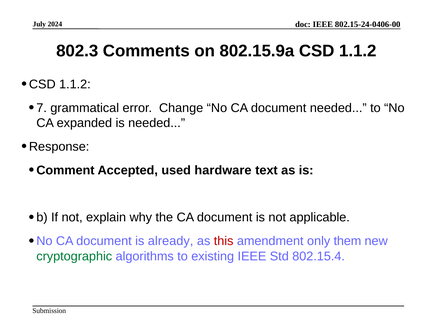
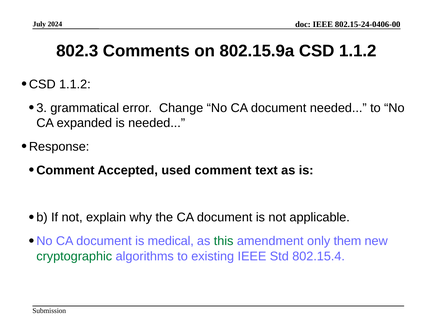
7: 7 -> 3 (42, 108)
used hardware: hardware -> comment (223, 171)
already: already -> medical (171, 242)
this colour: red -> green (224, 242)
